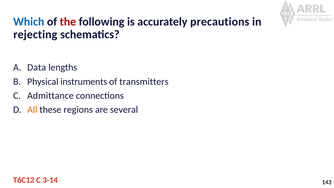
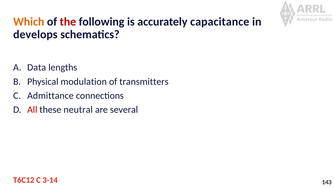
Which colour: blue -> orange (29, 22)
precautions: precautions -> capacitance (220, 22)
rejecting: rejecting -> develops (35, 34)
instruments: instruments -> modulation (84, 81)
All colour: orange -> red (32, 109)
regions: regions -> neutral (78, 109)
